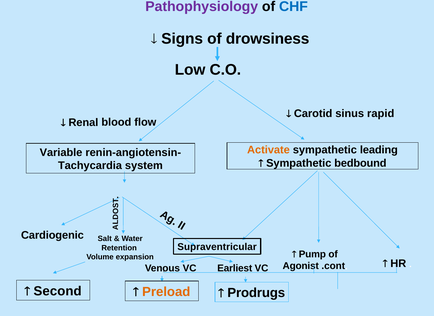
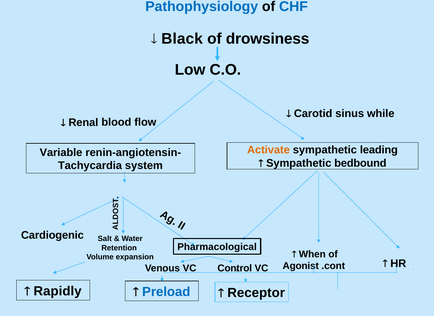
Pathophysiology colour: purple -> blue (202, 7)
Signs: Signs -> Black (182, 39)
rapid: rapid -> while (381, 113)
Supraventricular: Supraventricular -> Pharmacological (217, 247)
Pump: Pump -> When (312, 254)
Earliest: Earliest -> Control (235, 268)
Second: Second -> Rapidly (58, 291)
Preload colour: orange -> blue (166, 291)
Prodrugs: Prodrugs -> Receptor (256, 293)
